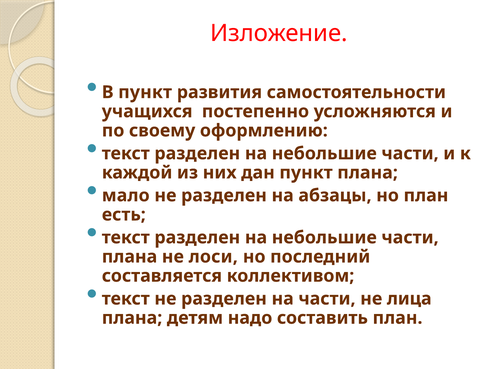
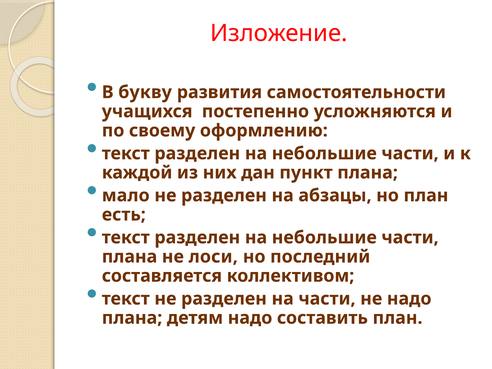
В пункт: пункт -> букву (145, 92)
не лица: лица -> надо (409, 299)
